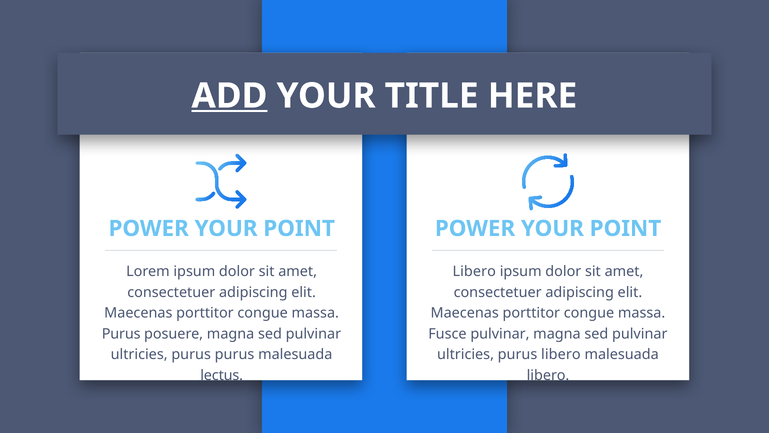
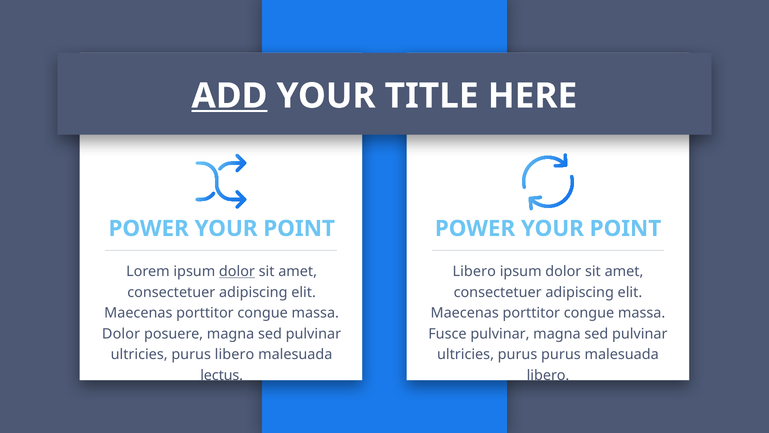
dolor underline: none -> present (237, 271)
Purus: Purus -> Dolor (121, 334)
purus purus: purus -> libero (235, 354)
purus libero: libero -> purus (561, 354)
